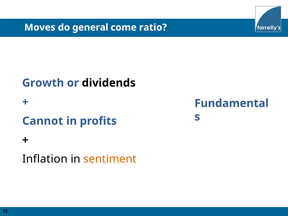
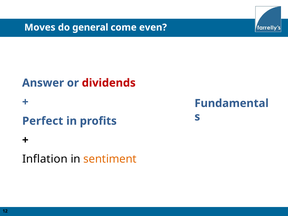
ratio: ratio -> even (153, 27)
Growth: Growth -> Answer (43, 83)
dividends colour: black -> red (109, 83)
Cannot: Cannot -> Perfect (43, 121)
